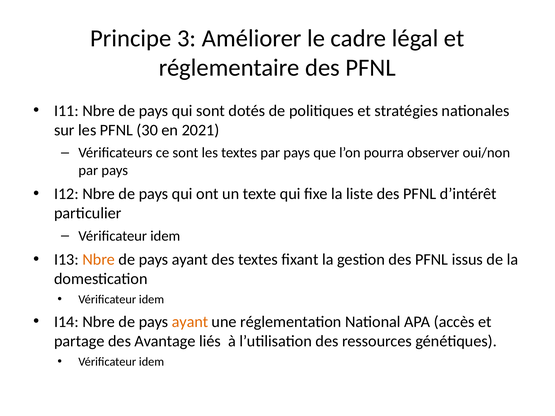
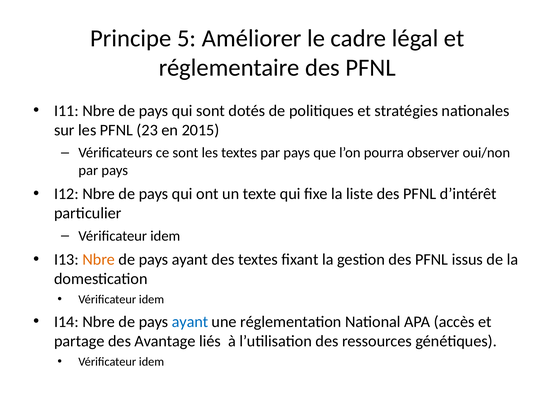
3: 3 -> 5 (187, 38)
30: 30 -> 23 (147, 130)
2021: 2021 -> 2015 (201, 130)
ayant colour: orange -> blue (190, 322)
